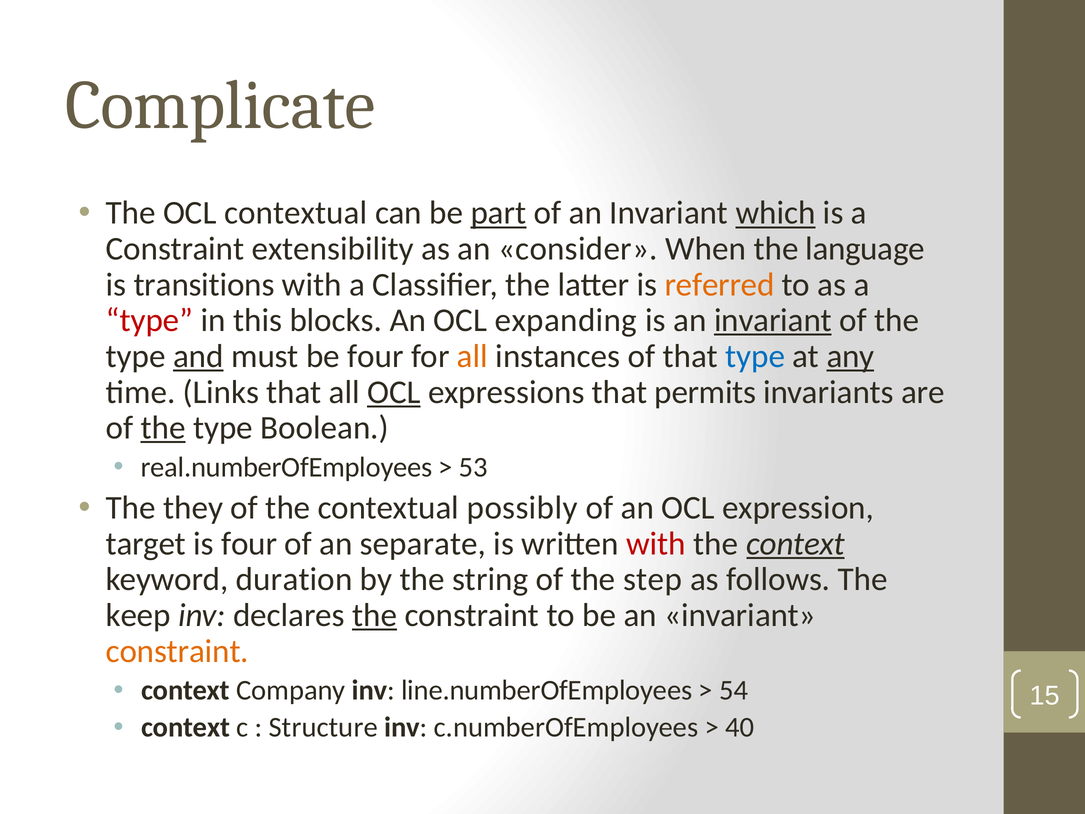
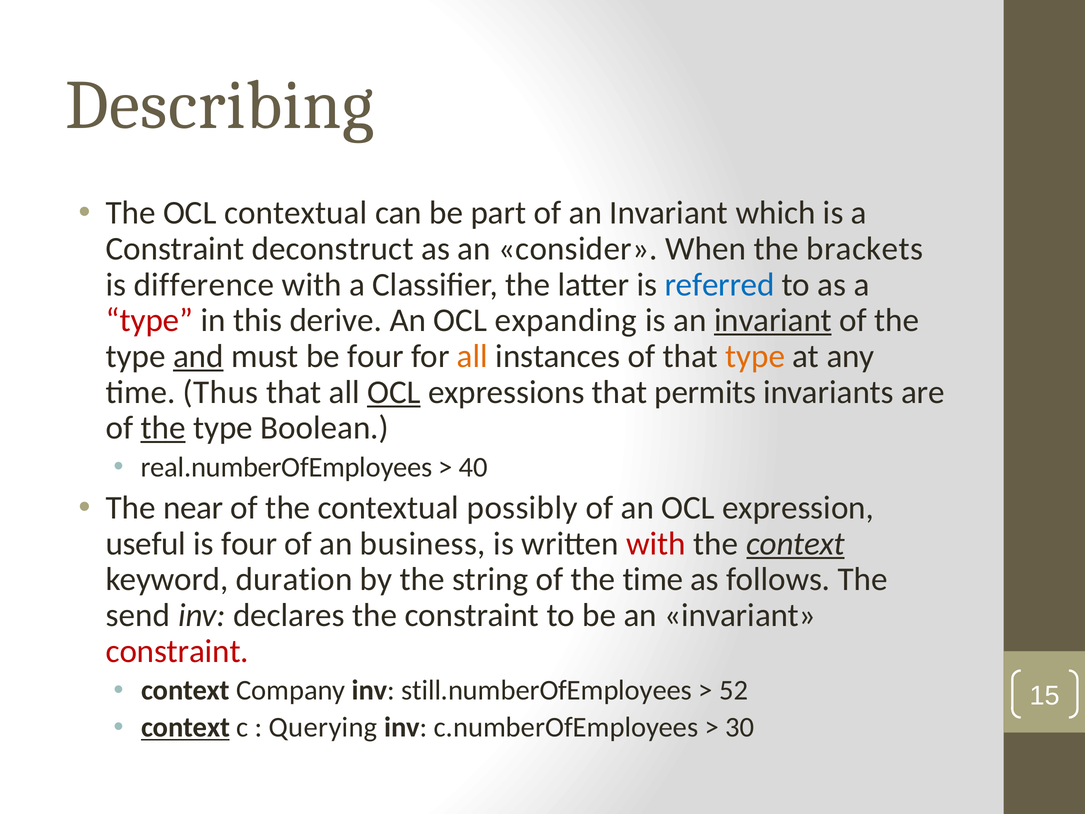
Complicate: Complicate -> Describing (220, 105)
part underline: present -> none (499, 213)
which underline: present -> none (776, 213)
extensibility: extensibility -> deconstruct (333, 249)
language: language -> brackets (865, 249)
transitions: transitions -> difference (204, 285)
referred colour: orange -> blue (720, 285)
blocks: blocks -> derive (336, 320)
type colour: blue -> orange (755, 356)
any underline: present -> none (850, 356)
Links: Links -> Thus (221, 392)
53: 53 -> 40 (473, 467)
they: they -> near (193, 508)
target: target -> useful (146, 544)
separate: separate -> business (423, 544)
the step: step -> time (653, 579)
keep: keep -> send (138, 615)
the underline: present -> none (375, 615)
constraint colour: orange -> red (177, 651)
line.numberOfEmployees: line.numberOfEmployees -> still.numberOfEmployees (547, 690)
54: 54 -> 52 (734, 690)
context underline: none -> present (185, 727)
Structure: Structure -> Querying (323, 727)
40: 40 -> 30 (740, 727)
